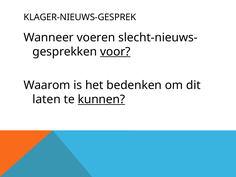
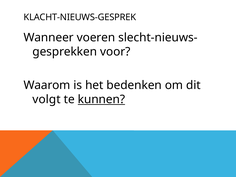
KLAGER-NIEUWS-GESPREK: KLAGER-NIEUWS-GESPREK -> KLACHT-NIEUWS-GESPREK (80, 17)
voor underline: present -> none (115, 52)
laten: laten -> volgt (47, 99)
